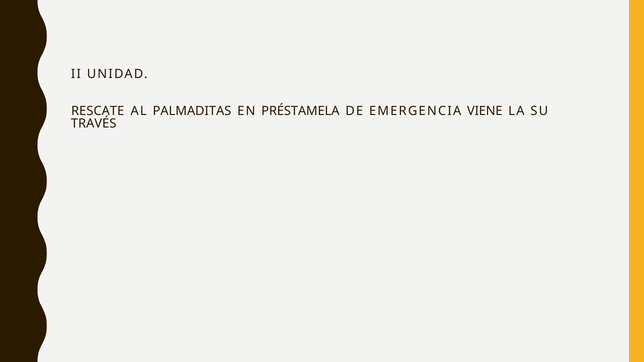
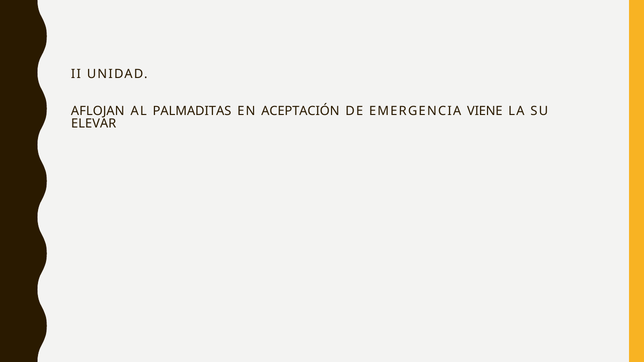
RESCATE: RESCATE -> AFLOJAN (98, 111)
PRÉSTAMELA: PRÉSTAMELA -> ACEPTACIÓN (300, 111)
TRAVÉS: TRAVÉS -> ELEVAR (94, 123)
